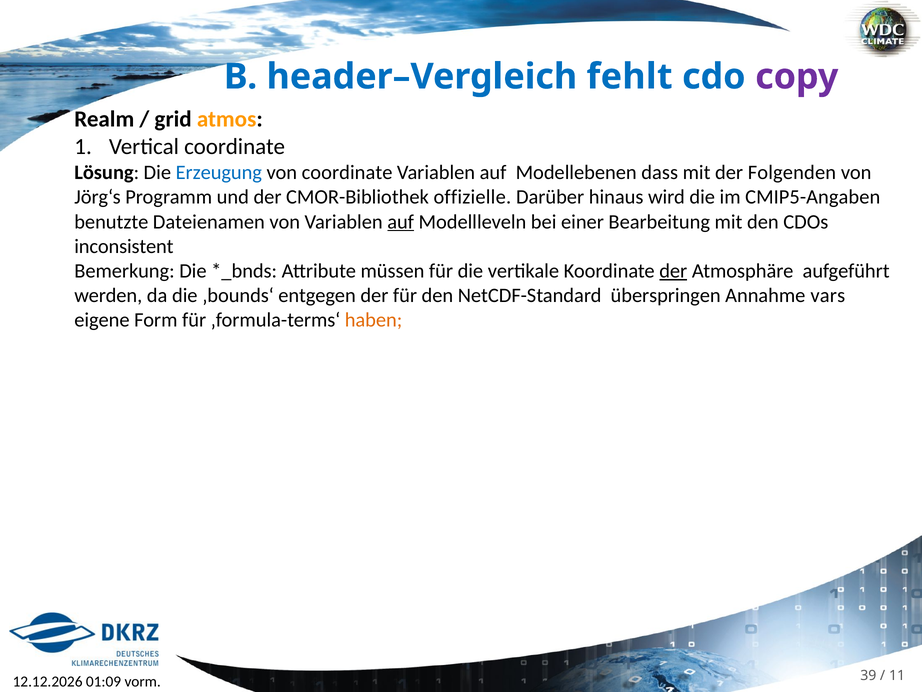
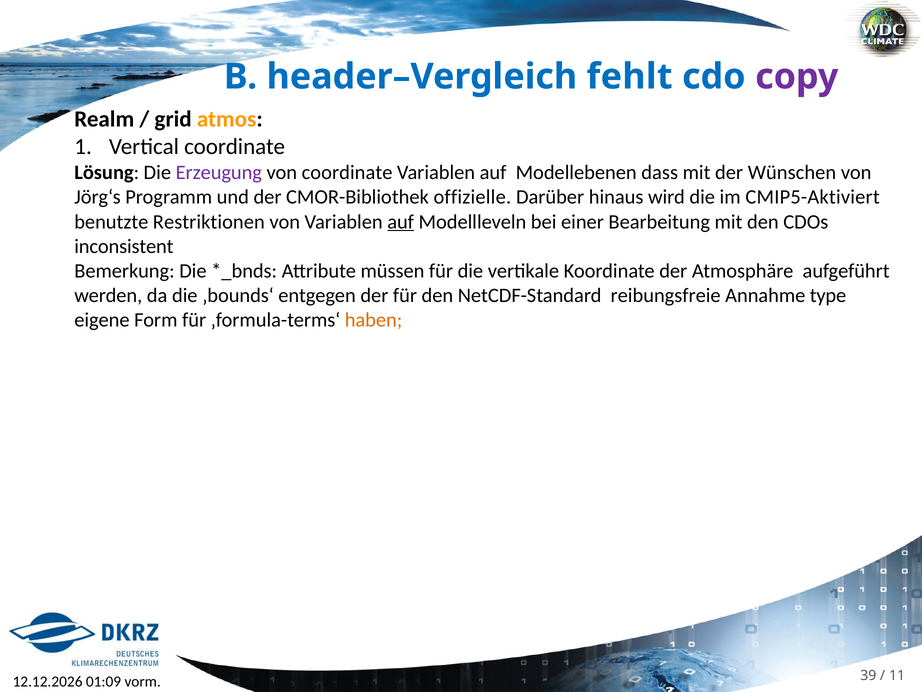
Erzeugung colour: blue -> purple (219, 172)
Folgenden: Folgenden -> Wünschen (792, 172)
CMIP5-Angaben: CMIP5-Angaben -> CMIP5-Aktiviert (813, 197)
Dateienamen: Dateienamen -> Restriktionen (209, 222)
der underline: present -> none (673, 271)
überspringen: überspringen -> reibungsfreie (666, 295)
vars: vars -> type (828, 295)
